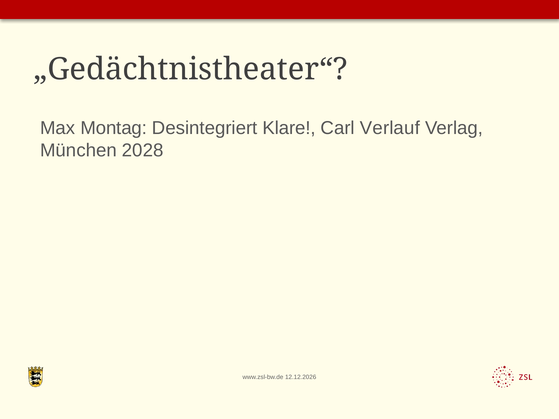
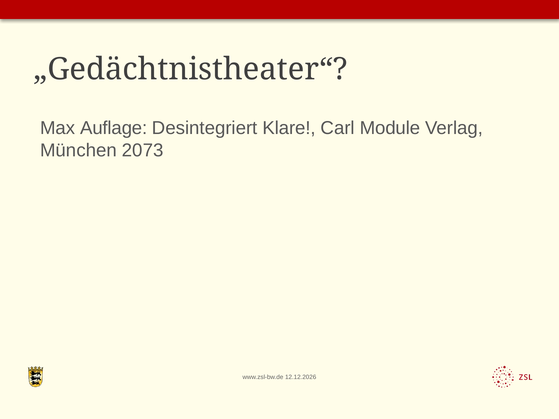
Montag: Montag -> Auflage (114, 128)
Verlauf: Verlauf -> Module (390, 128)
2028: 2028 -> 2073 (143, 151)
